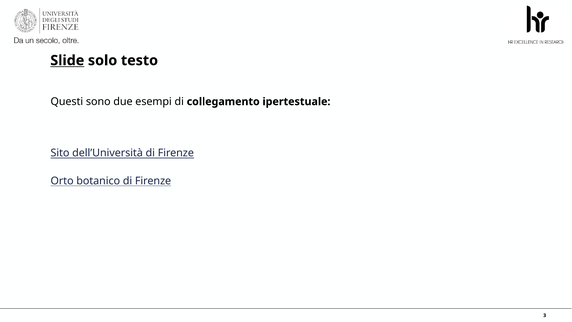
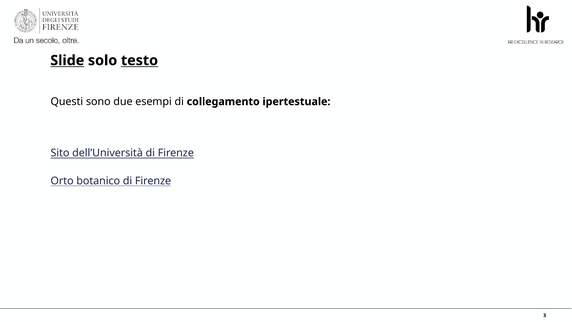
testo underline: none -> present (140, 60)
